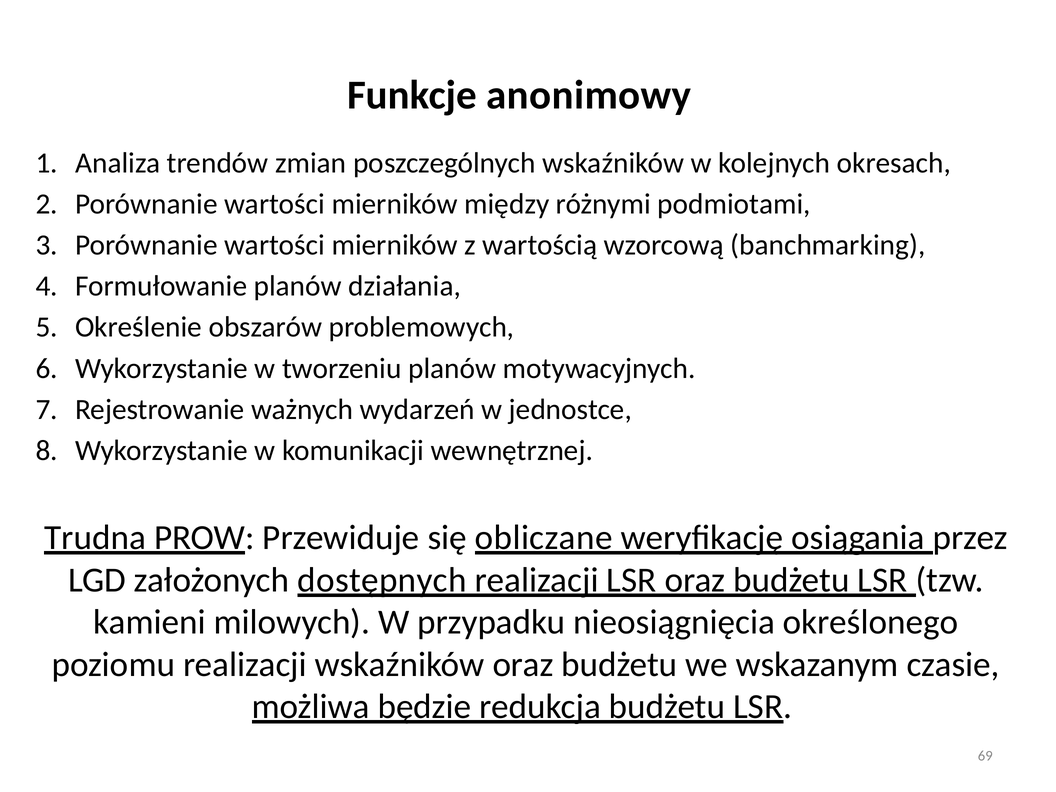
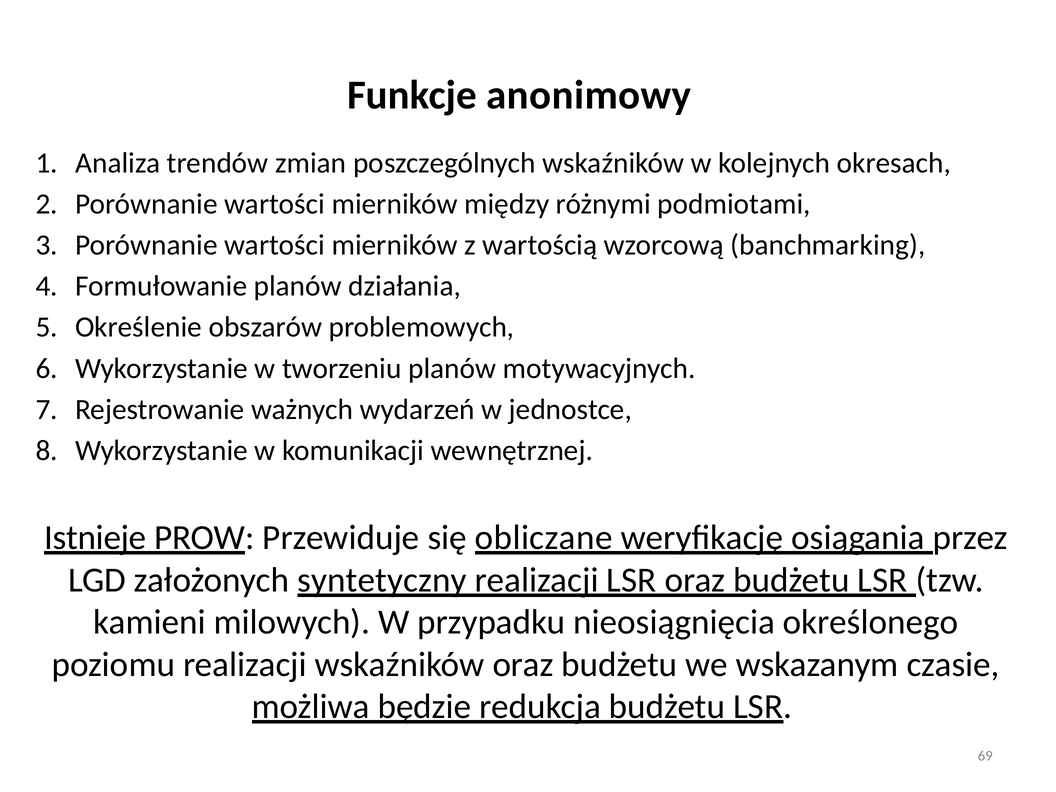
Trudna: Trudna -> Istnieje (95, 538)
dostępnych: dostępnych -> syntetyczny (382, 580)
